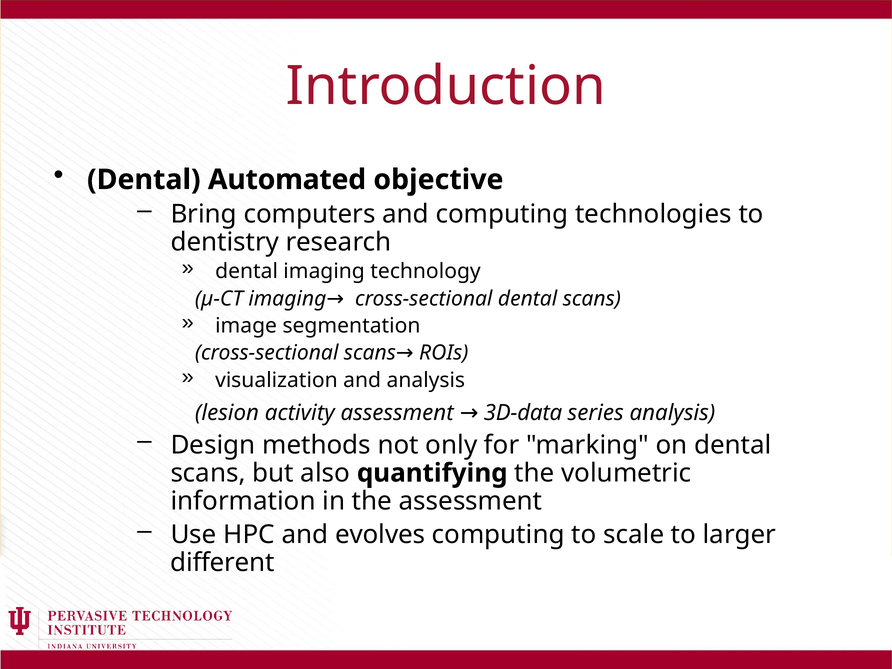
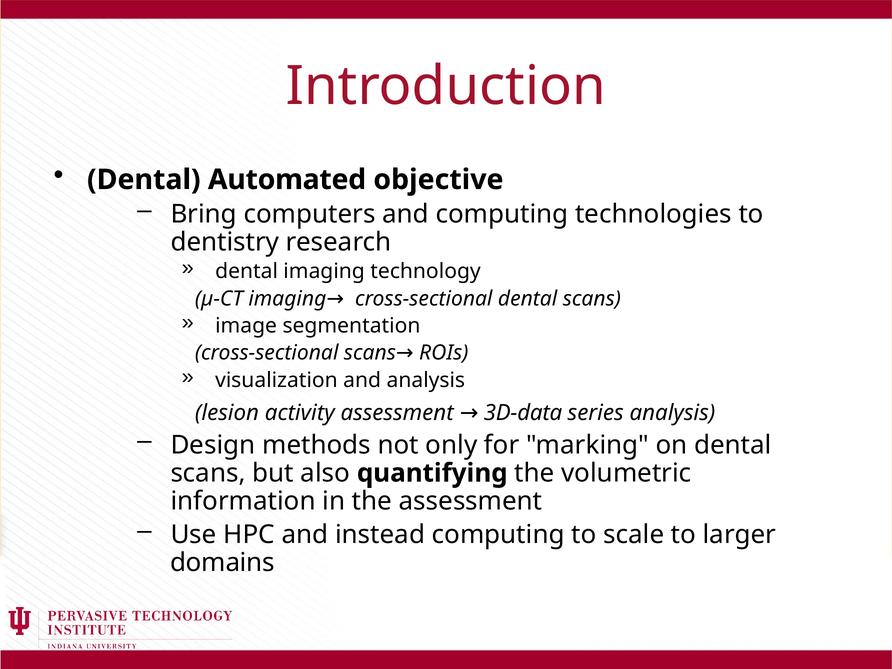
evolves: evolves -> instead (380, 535)
different: different -> domains (222, 563)
